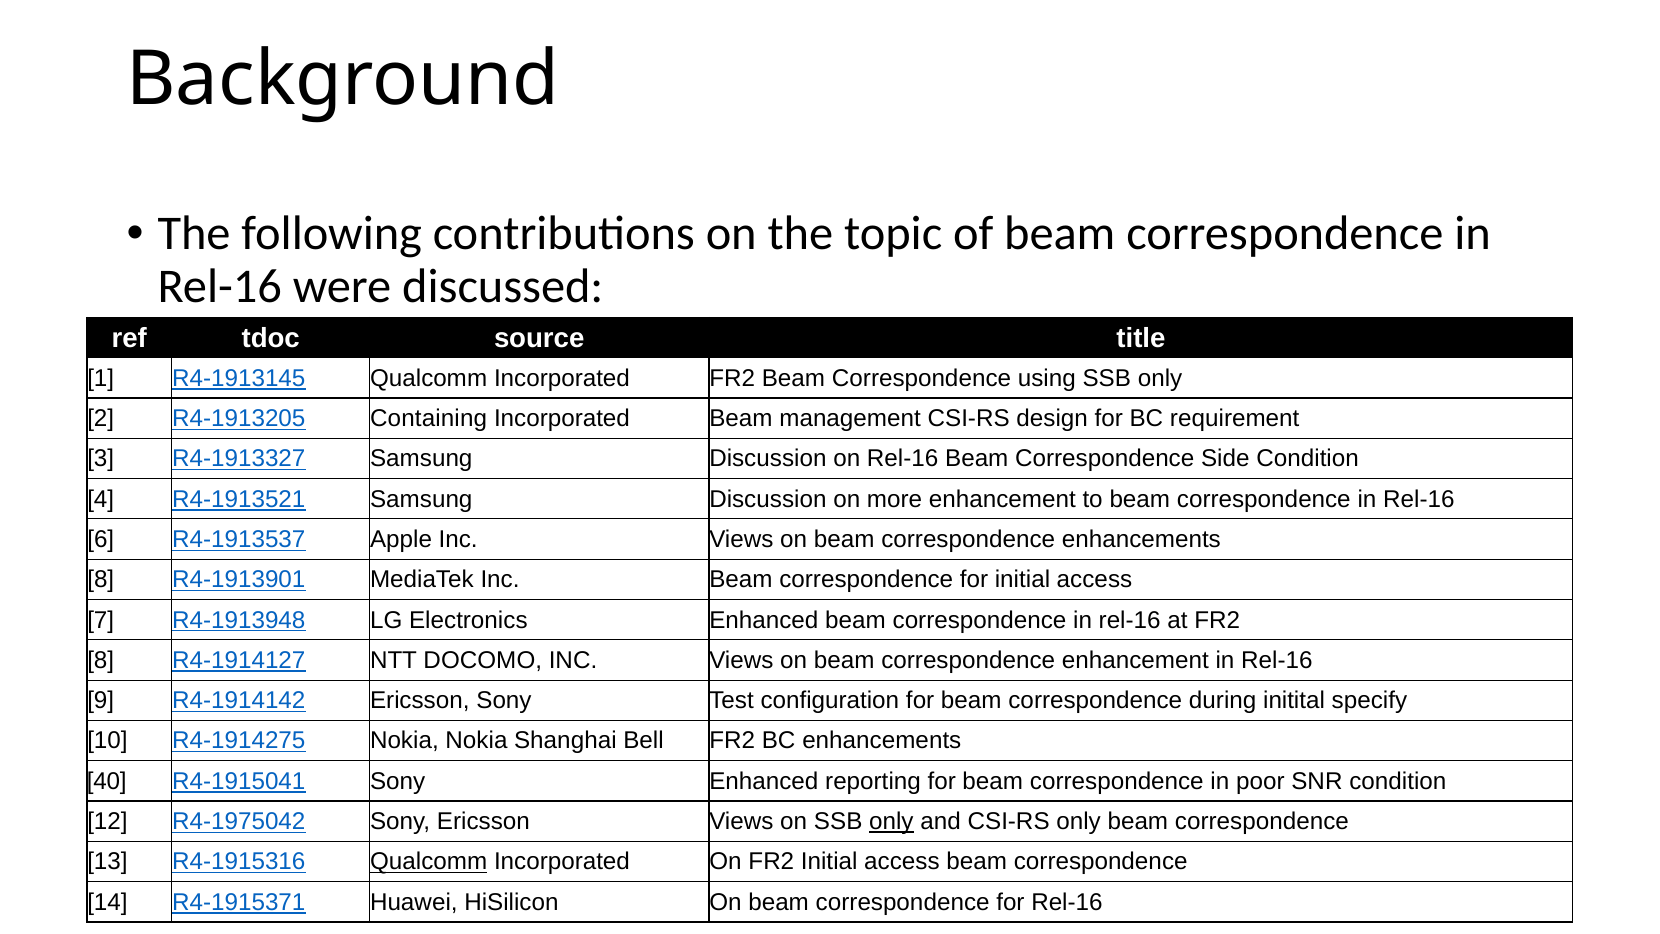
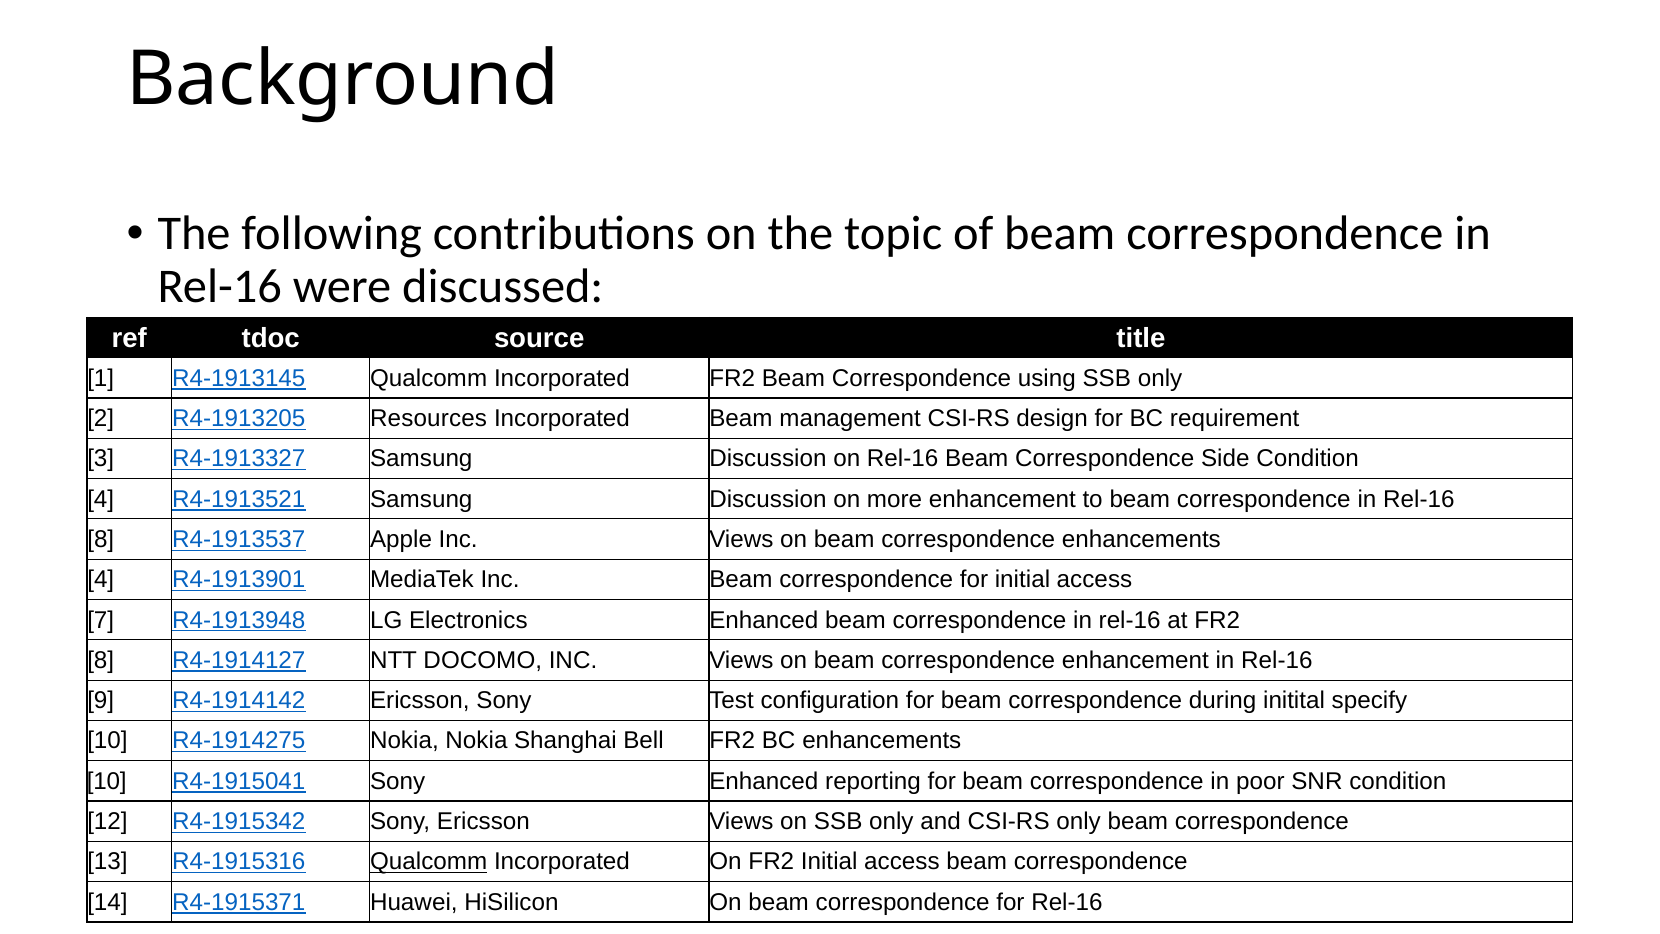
Containing: Containing -> Resources (429, 418)
6: 6 -> 8 (101, 539)
8: 8 -> 4 (101, 580)
40: 40 -> 10 (107, 781)
R4-1975042: R4-1975042 -> R4-1915342 (239, 821)
only underline: present -> none (891, 821)
